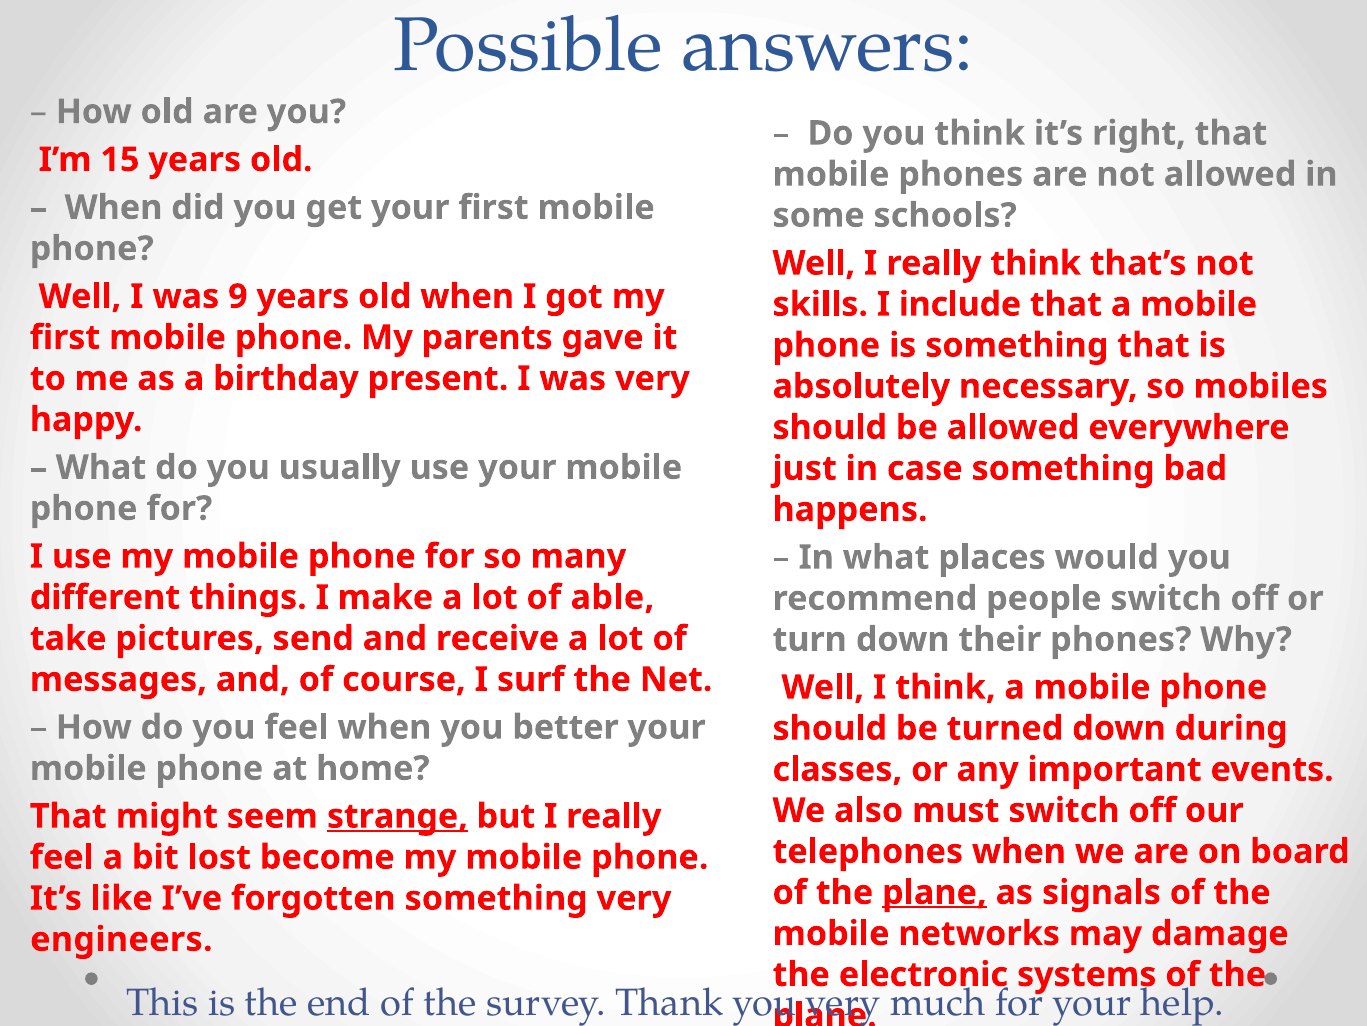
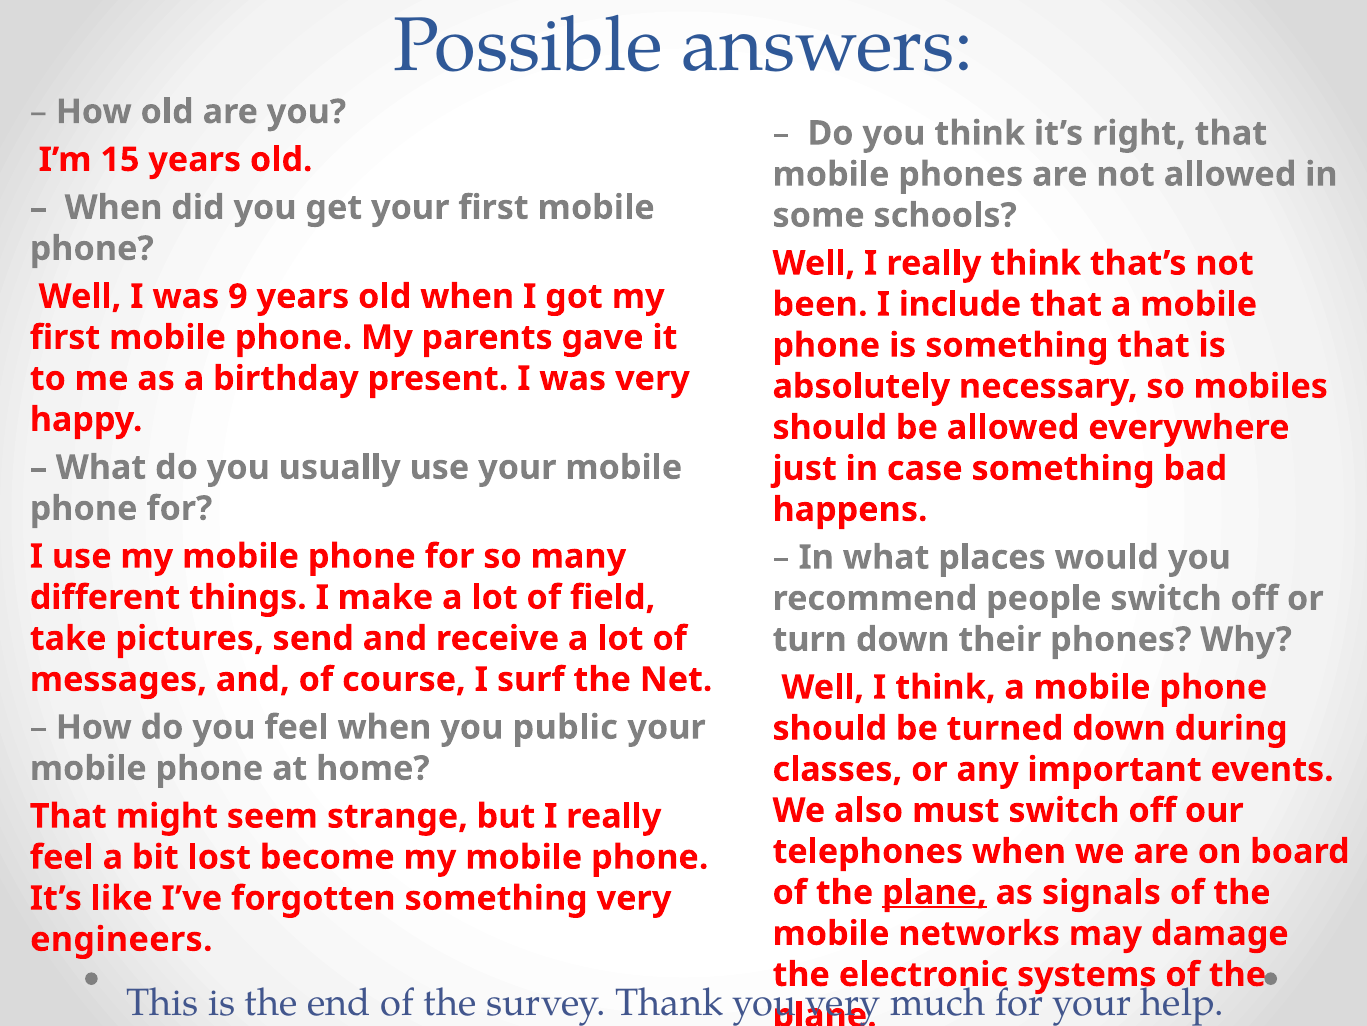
skills: skills -> been (820, 304)
able: able -> field (613, 597)
better: better -> public (565, 727)
strange underline: present -> none (397, 816)
